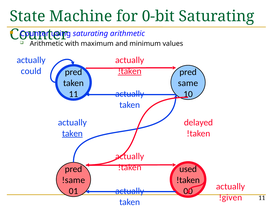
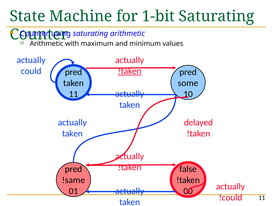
0-bit: 0-bit -> 1-bit (158, 16)
same: same -> some (188, 83)
taken underline: present -> none (72, 134)
used: used -> false (188, 169)
!given: !given -> !could (230, 198)
